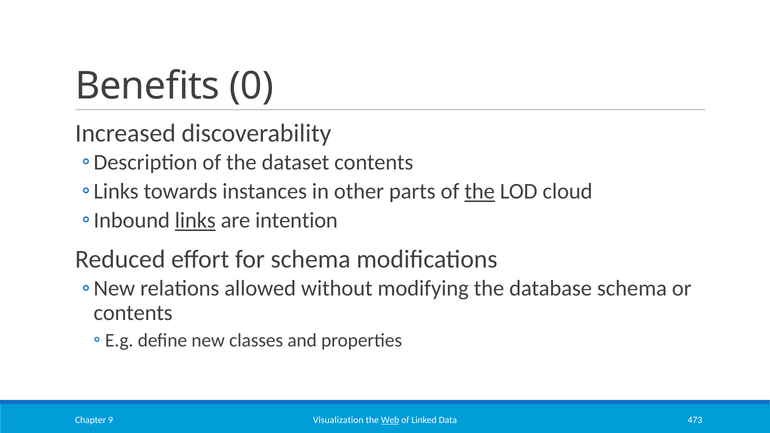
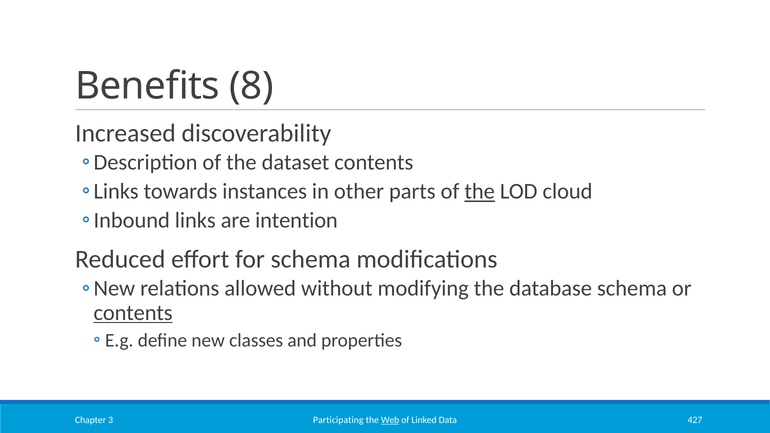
0: 0 -> 8 (251, 86)
links underline: present -> none (195, 221)
contents underline: none -> present (133, 313)
Visualization: Visualization -> Participating (338, 420)
473: 473 -> 427 (695, 420)
9: 9 -> 3 (111, 420)
